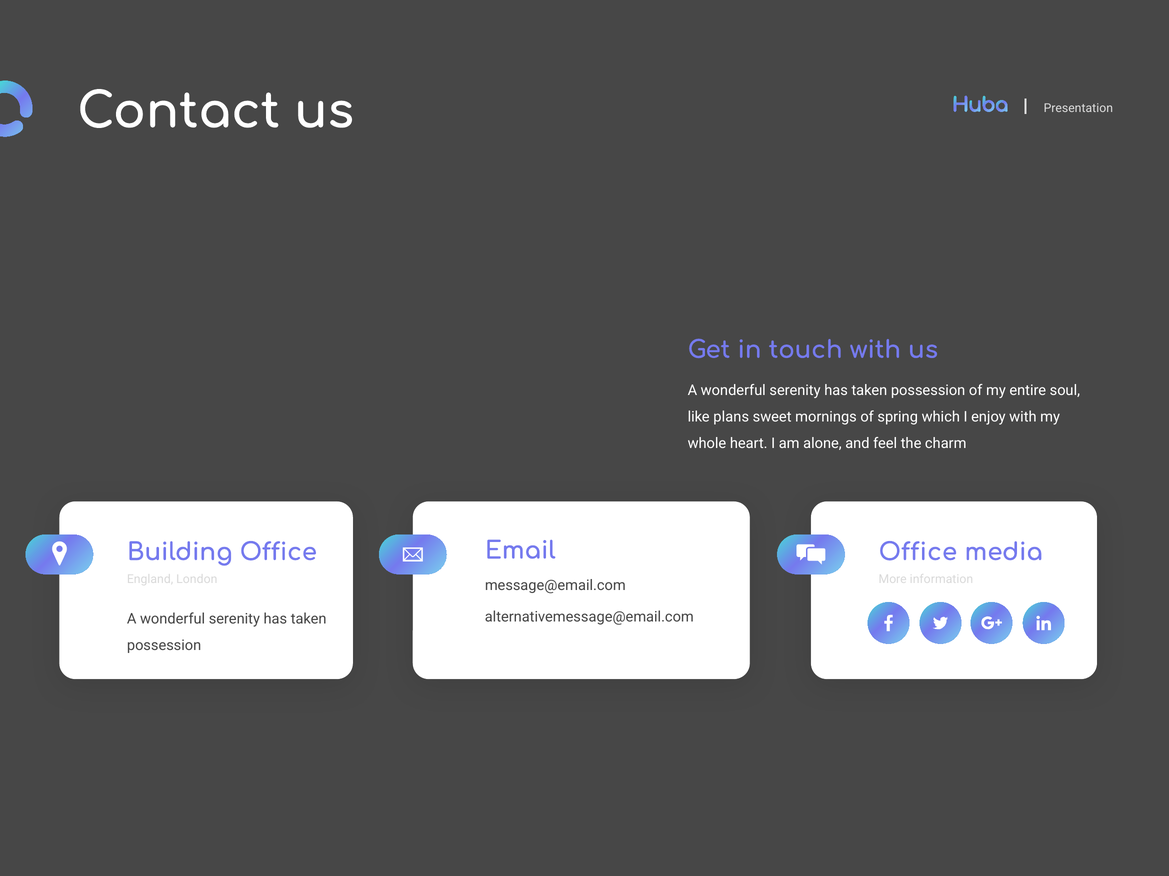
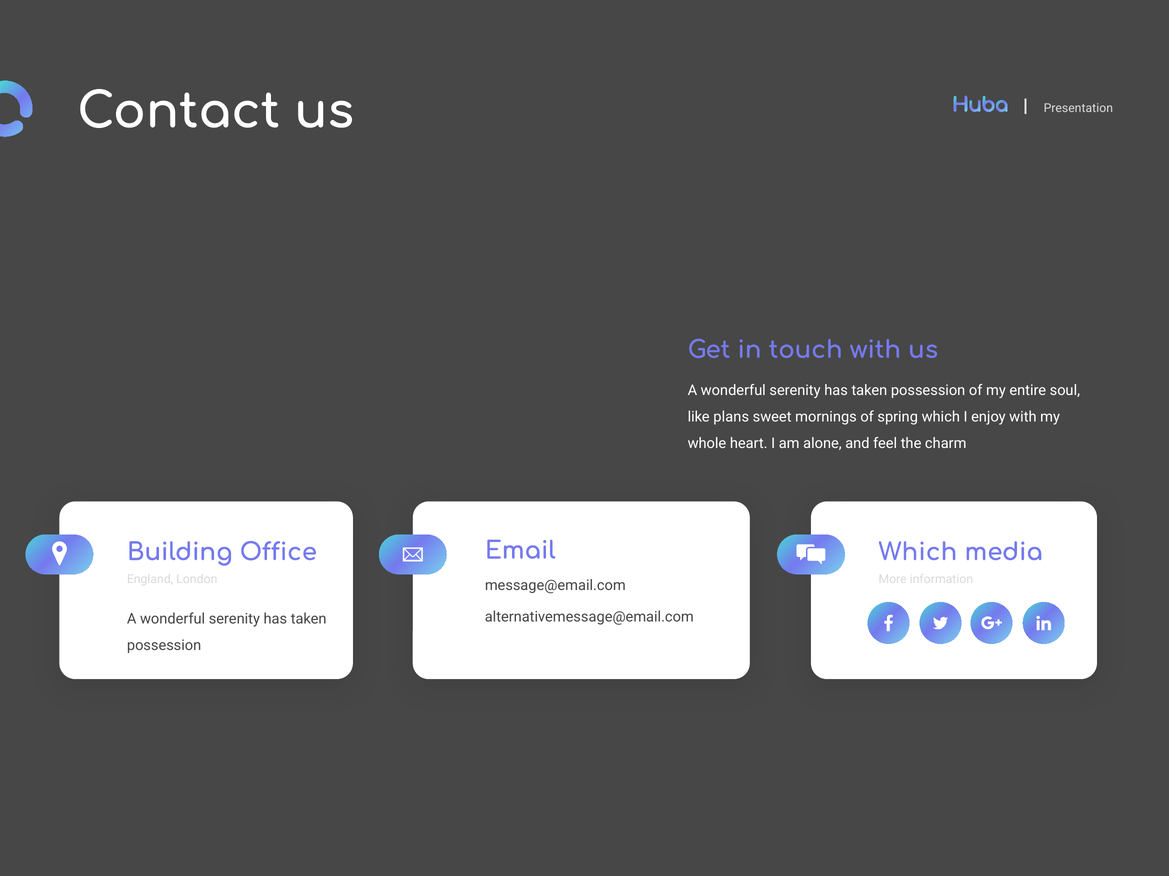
Office: Office -> Which (918, 553)
